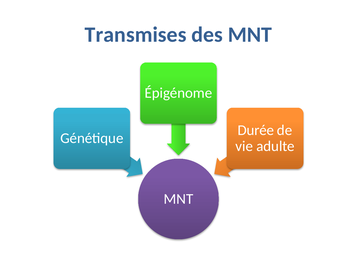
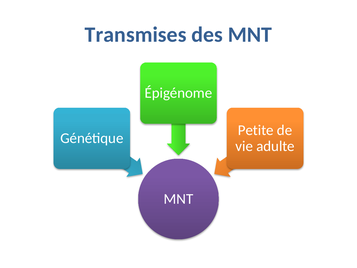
Durée: Durée -> Petite (256, 130)
